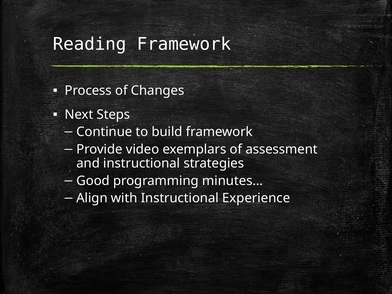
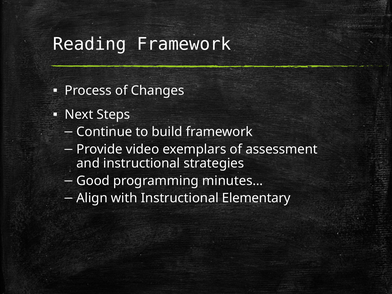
Experience: Experience -> Elementary (256, 198)
